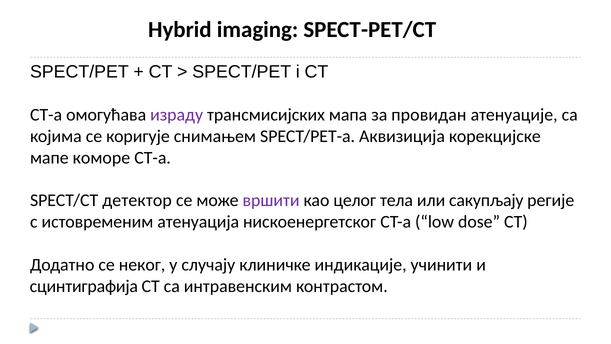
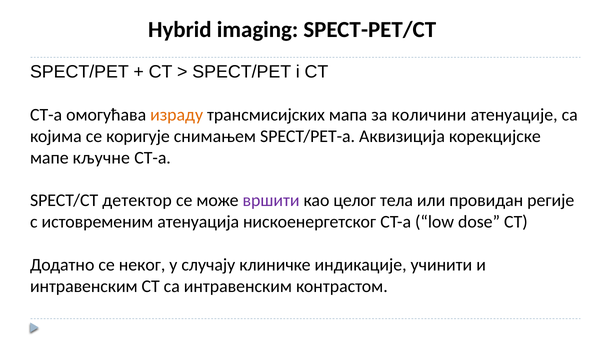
израду colour: purple -> orange (177, 115)
провидан: провидан -> количини (429, 115)
коморе: коморе -> кључне (101, 158)
сакупљају: сакупљају -> провидан (486, 200)
сцинтиграфија: сцинтиграфија -> интравенским (84, 286)
